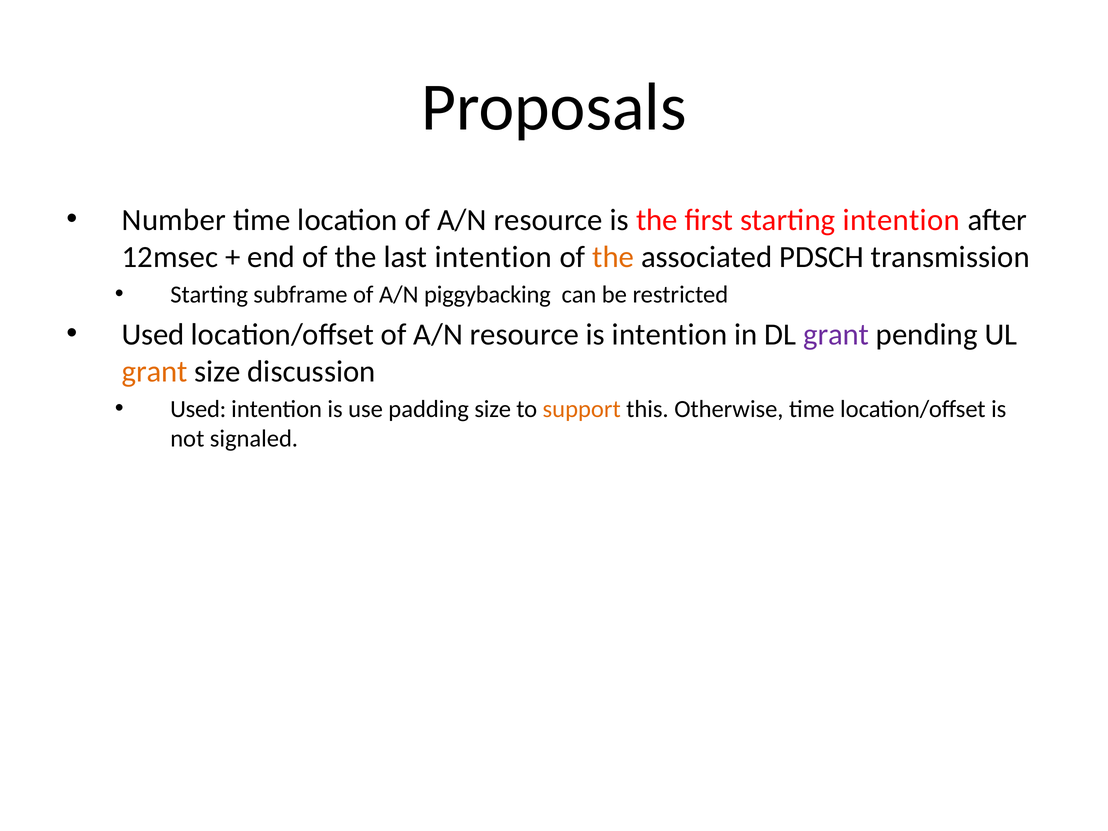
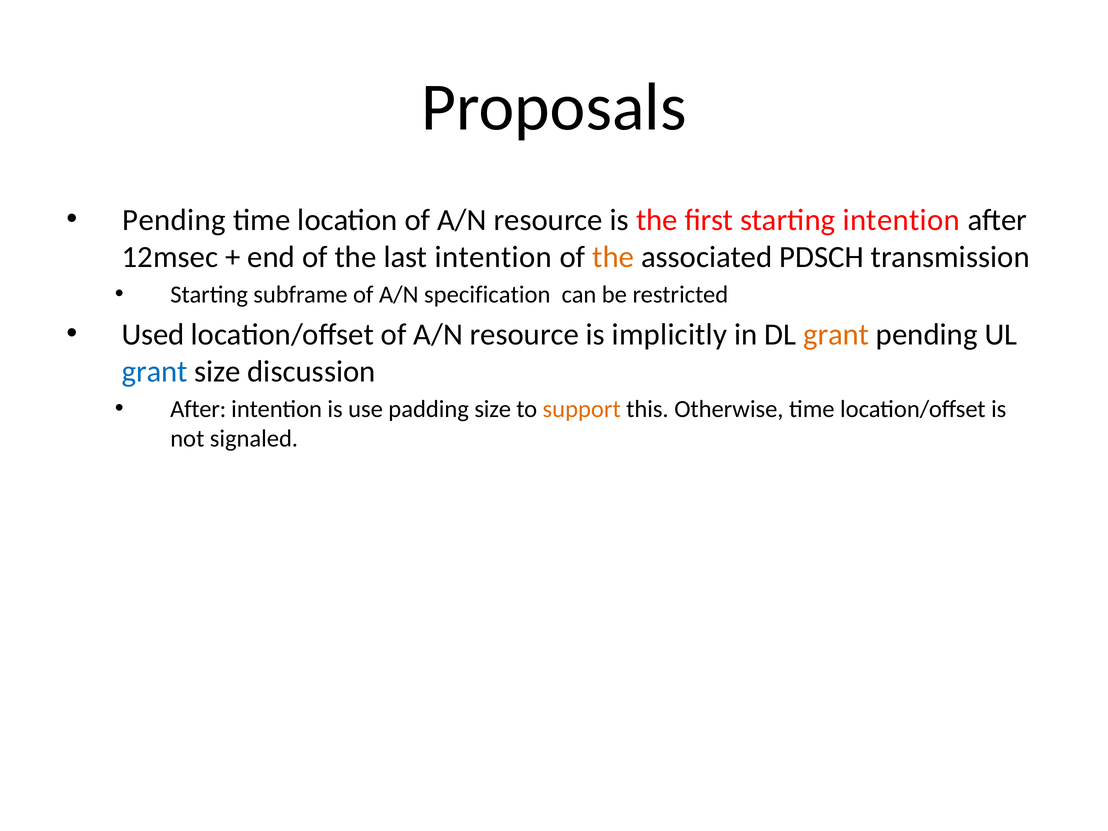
Number: Number -> Pending (174, 220)
piggybacking: piggybacking -> specification (487, 295)
is intention: intention -> implicitly (669, 335)
grant colour: purple -> orange (836, 335)
grant colour: orange -> blue (155, 372)
Used: Used -> After (198, 409)
